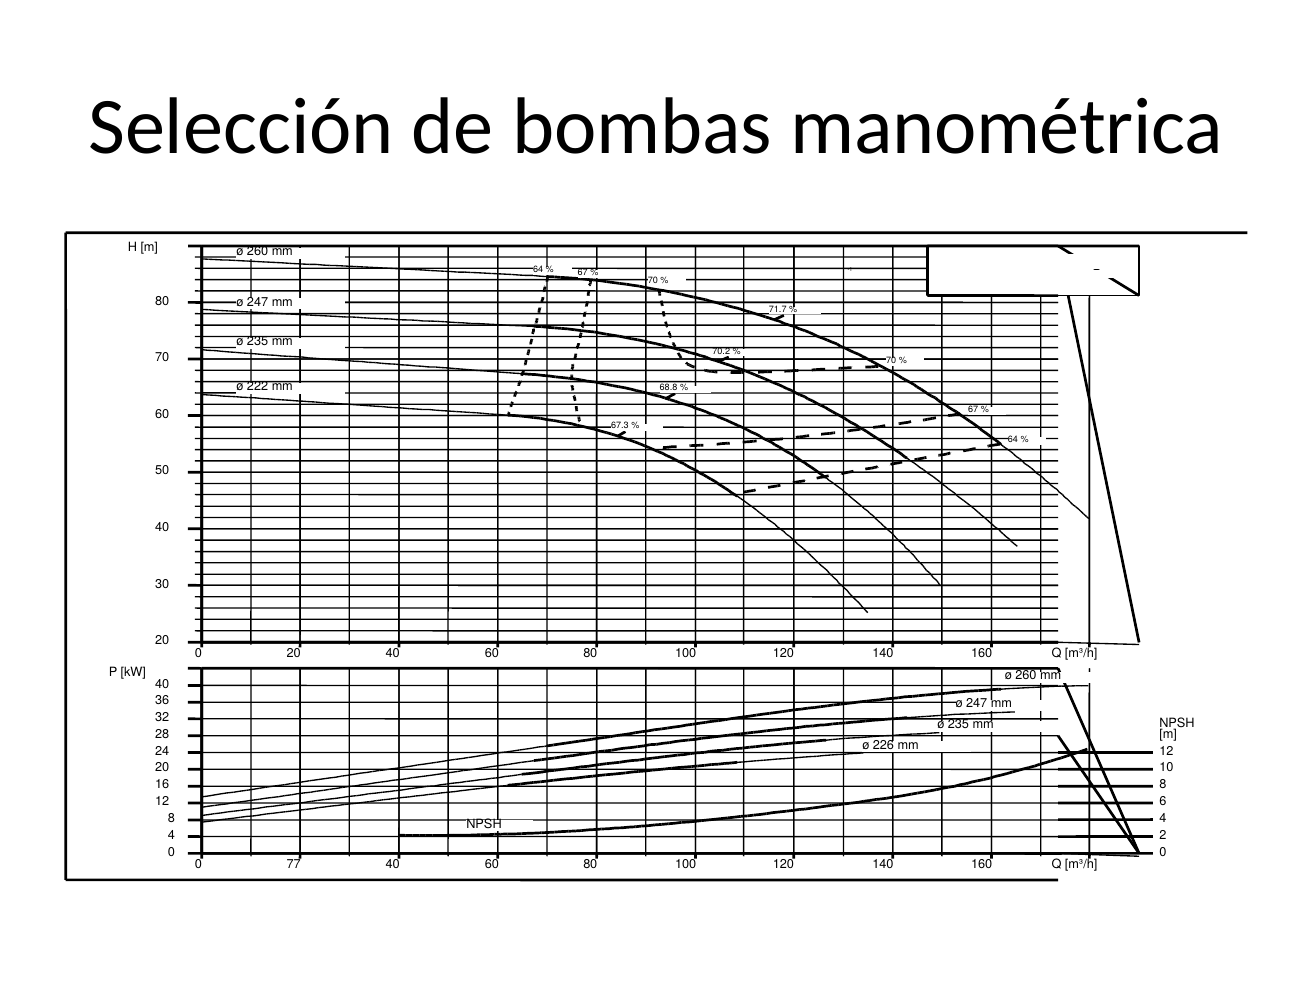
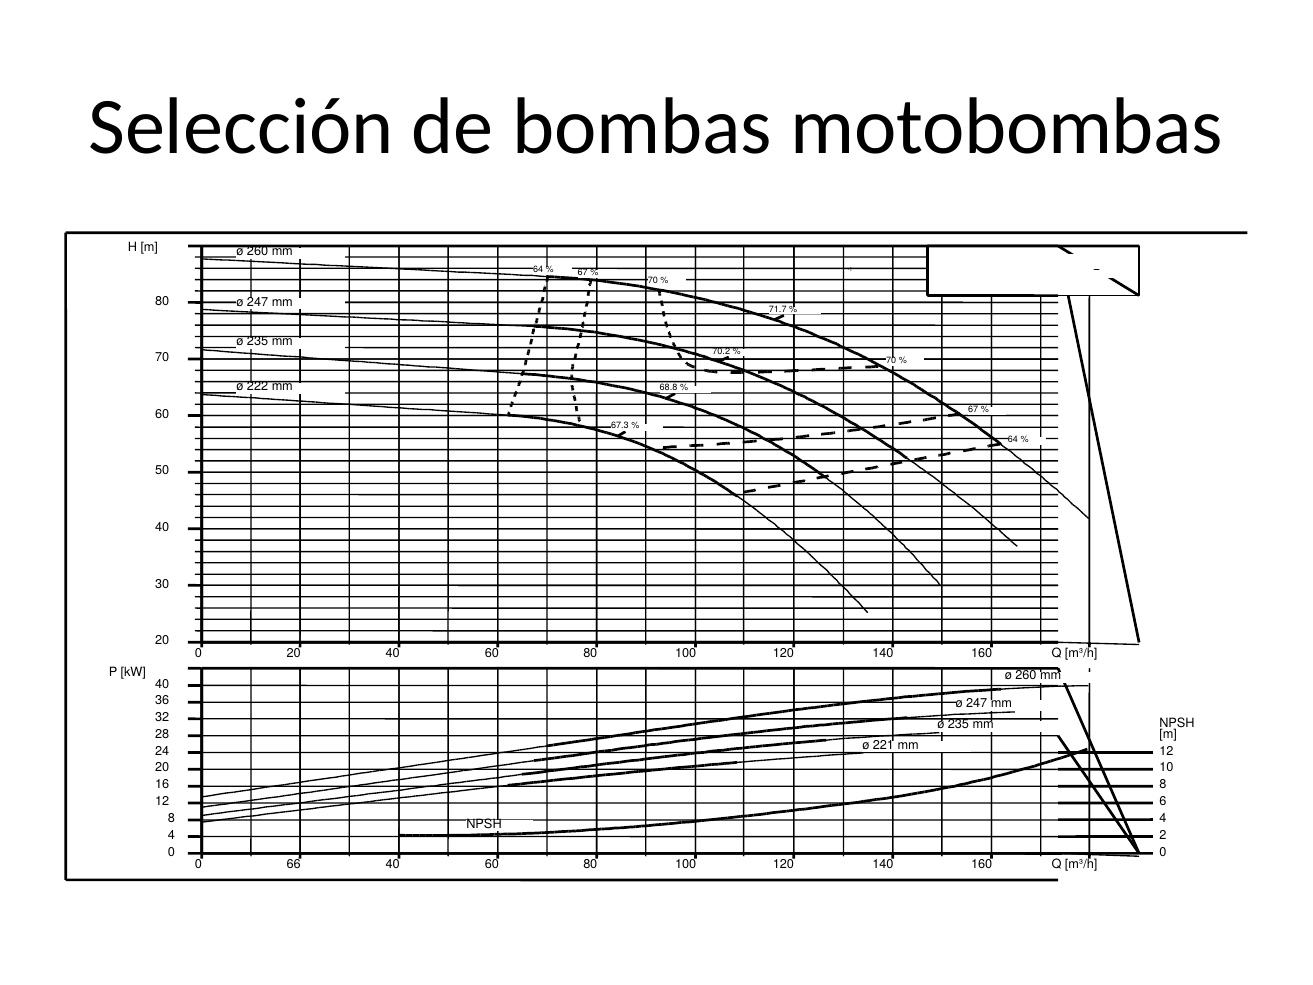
manométrica: manométrica -> motobombas (1007, 127)
226: 226 -> 221 (883, 745)
77: 77 -> 66 (294, 864)
